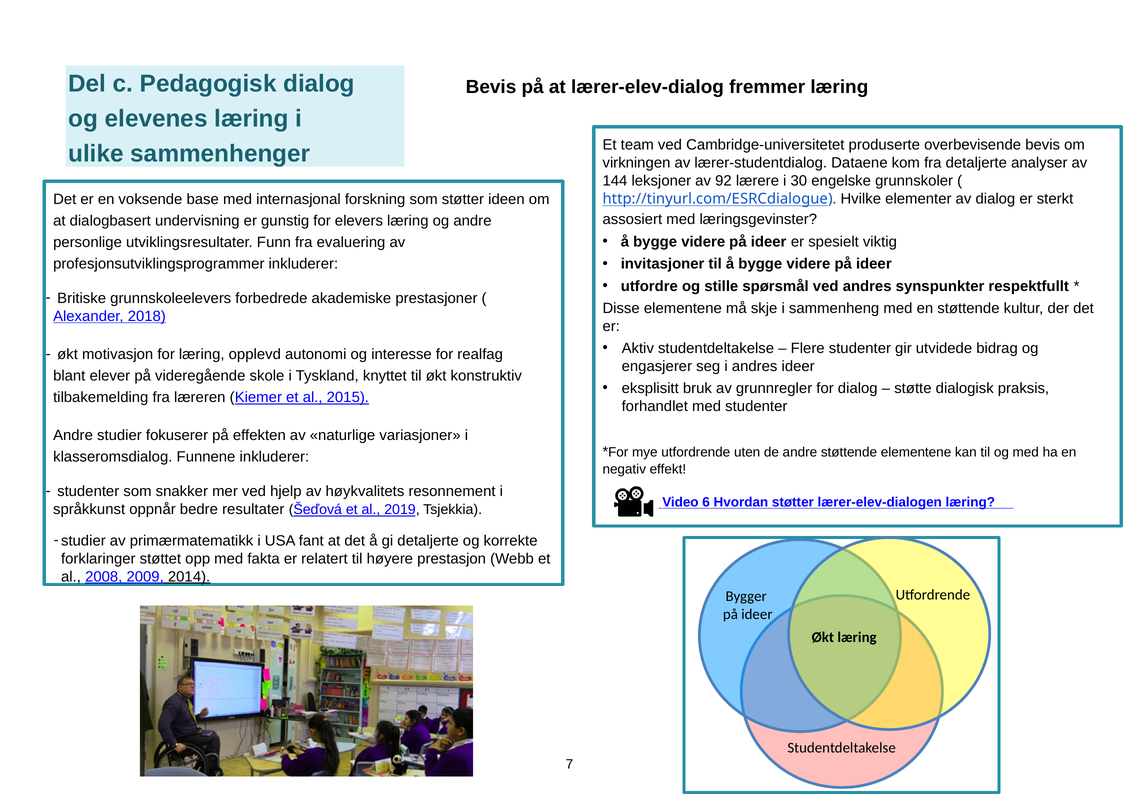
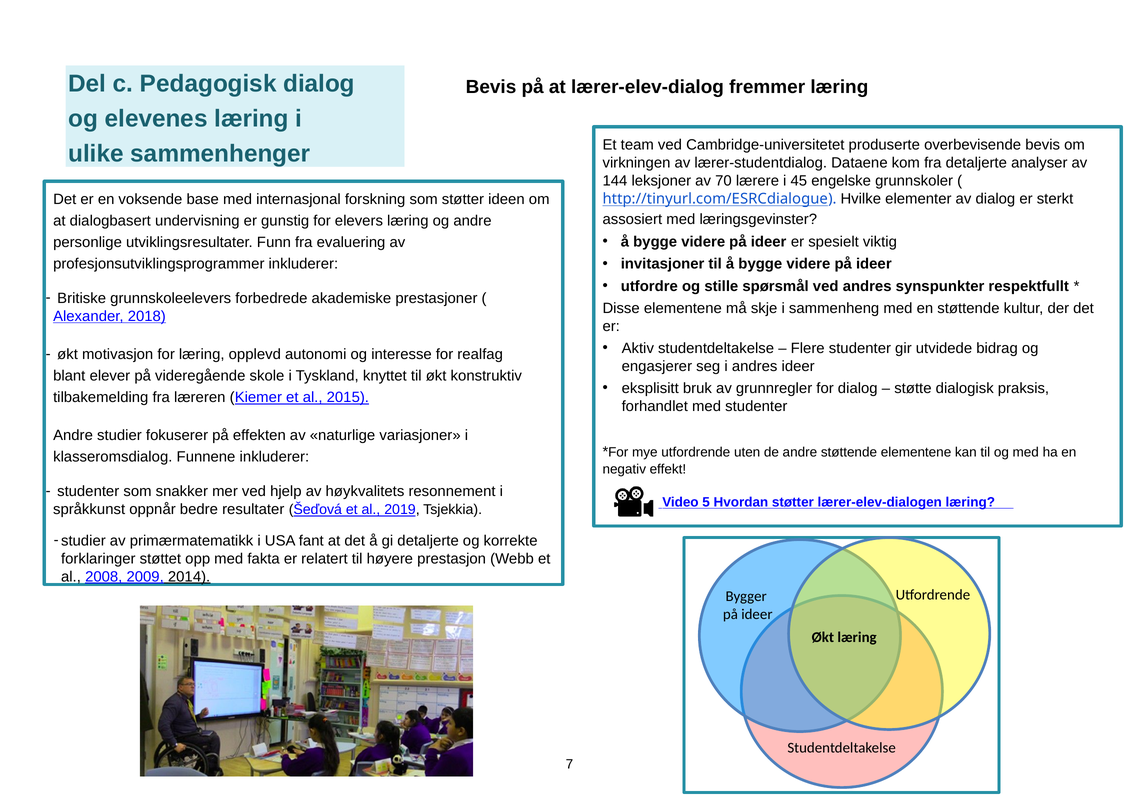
92: 92 -> 70 (723, 181)
30: 30 -> 45 (799, 181)
6: 6 -> 5 (706, 502)
